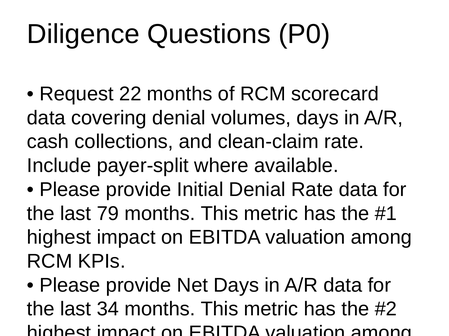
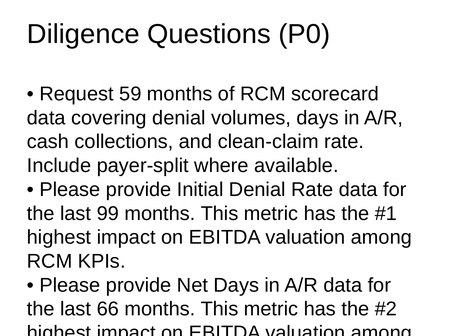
22: 22 -> 59 (130, 94)
79: 79 -> 99 (108, 214)
34: 34 -> 66 (108, 310)
